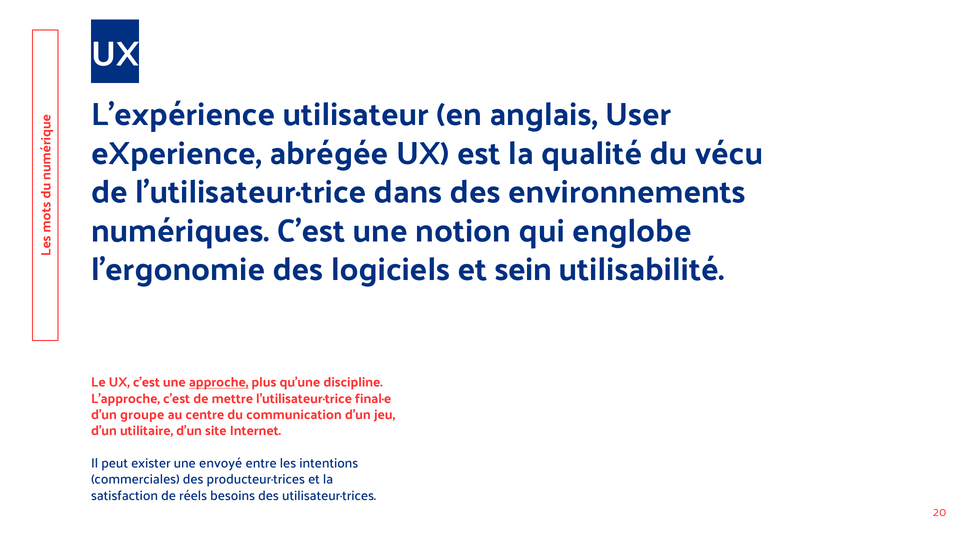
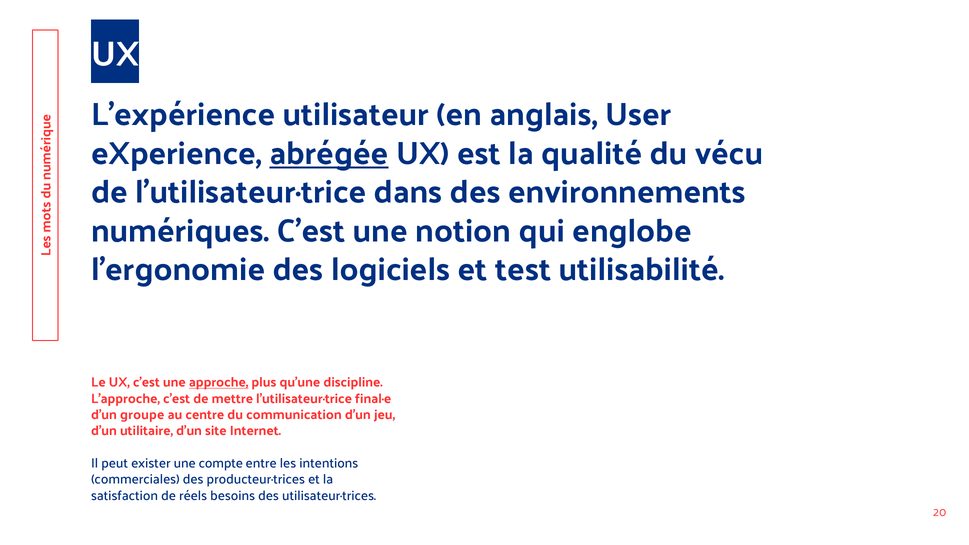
abrégée underline: none -> present (329, 154)
sein: sein -> test (523, 270)
envoyé: envoyé -> compte (221, 463)
